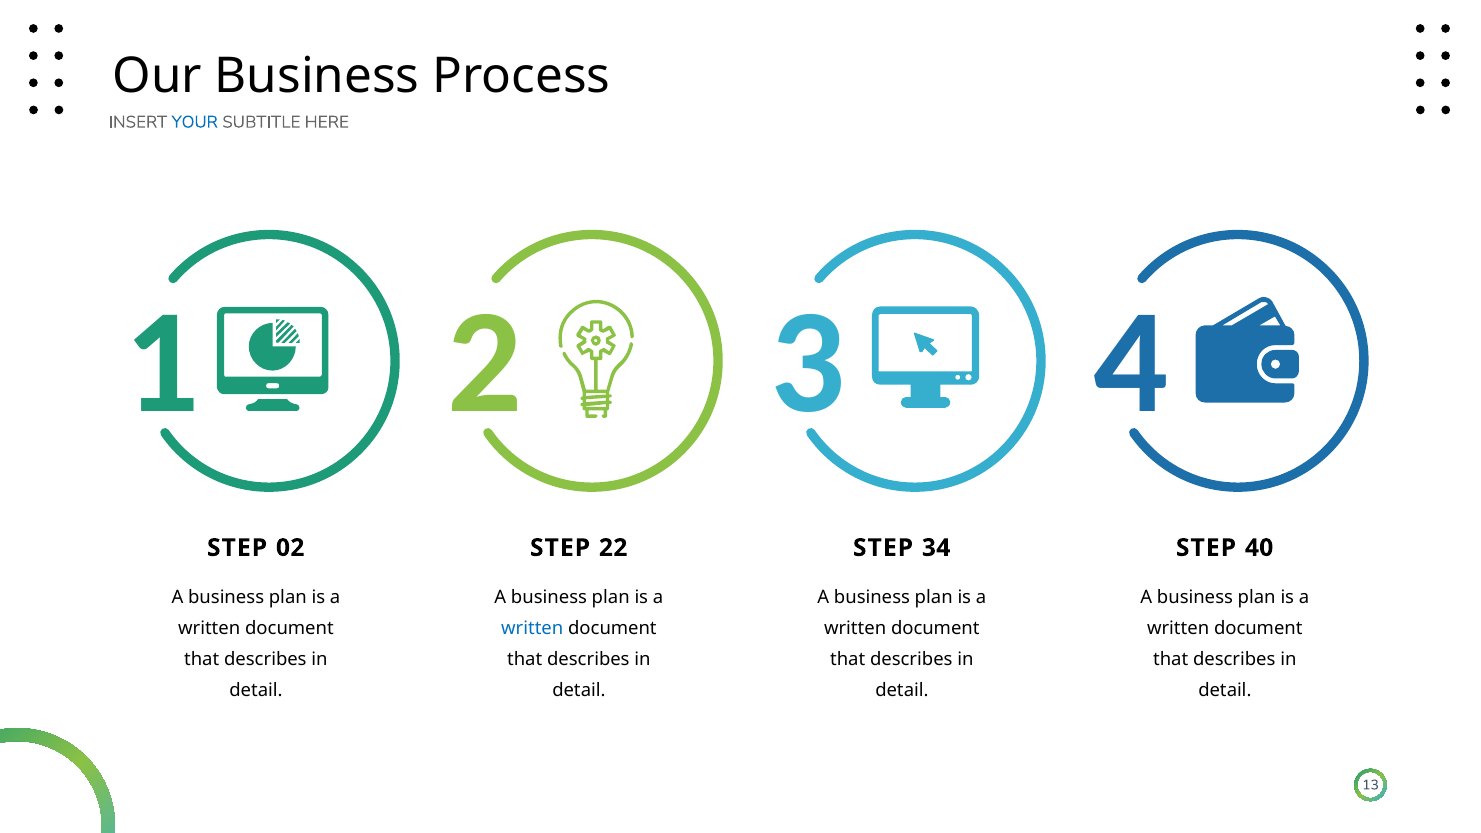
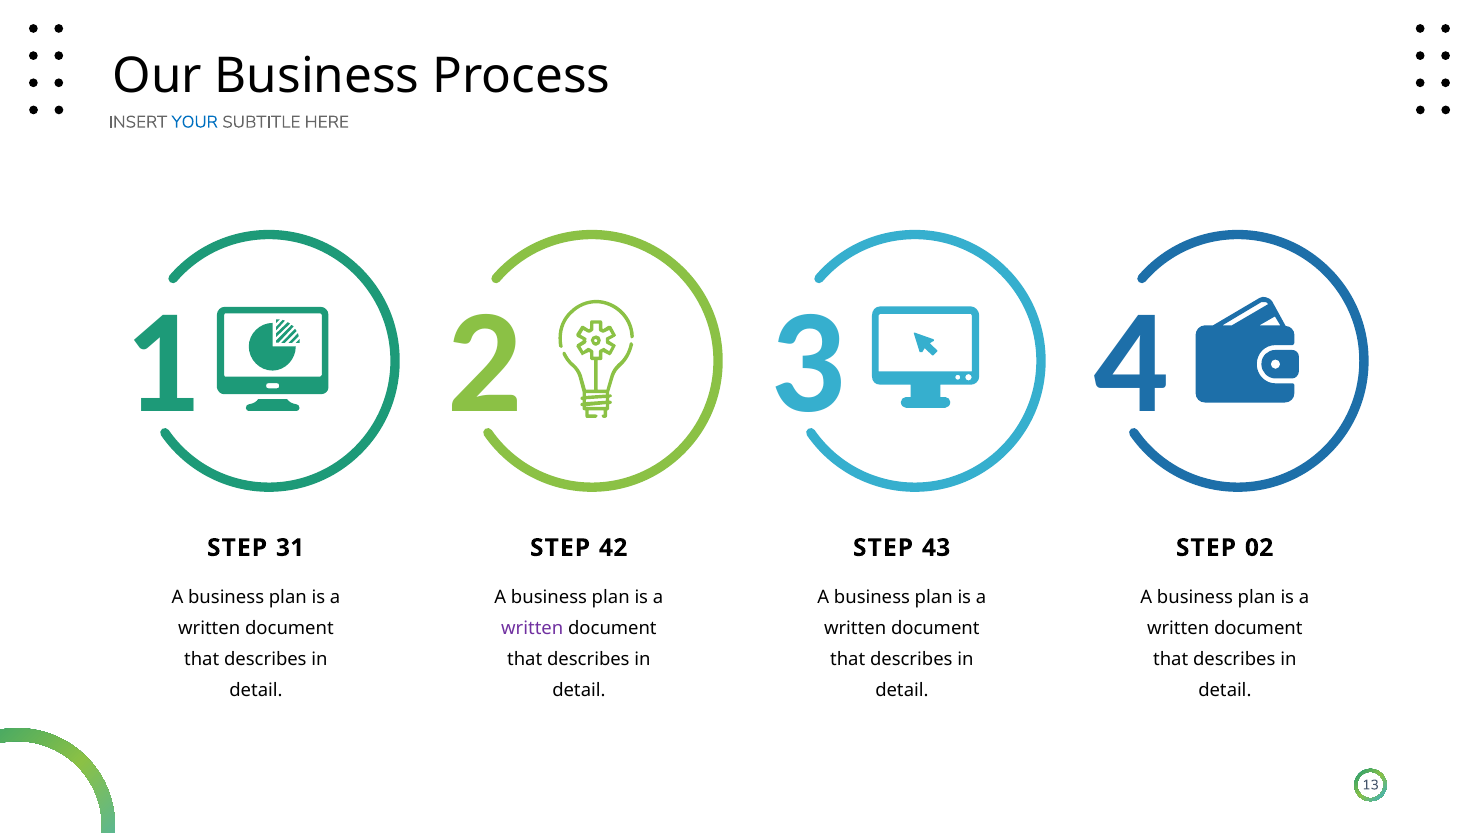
02: 02 -> 31 (290, 548)
22: 22 -> 42 (613, 548)
34: 34 -> 43 (936, 548)
40: 40 -> 02 (1259, 548)
written colour: blue -> purple (532, 629)
